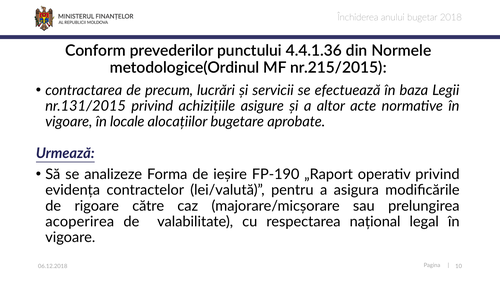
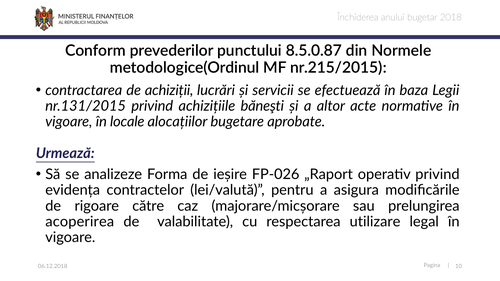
4.4.1.36: 4.4.1.36 -> 8.5.0.87 (314, 51)
precum: precum -> achiziții (169, 90)
asigure: asigure -> băneşti (262, 106)
FP-190: FP-190 -> FP-026 (276, 175)
național: național -> utilizare (375, 222)
